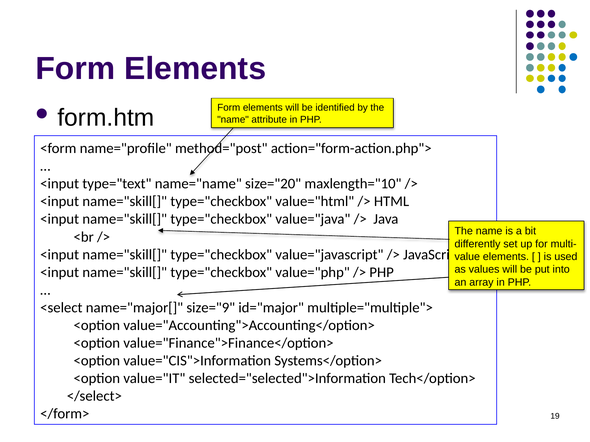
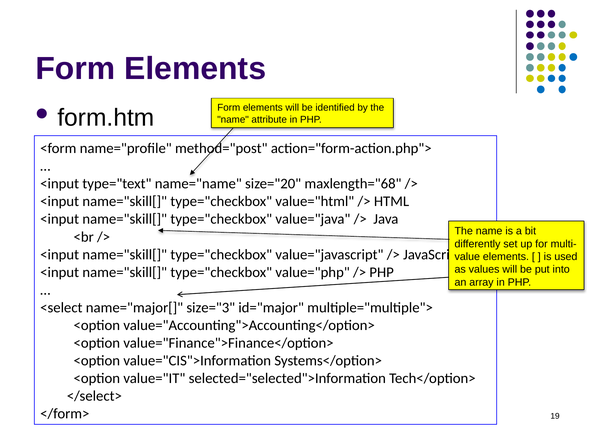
maxlength="10: maxlength="10 -> maxlength="68 (353, 184)
size="9: size="9 -> size="3 (211, 308)
